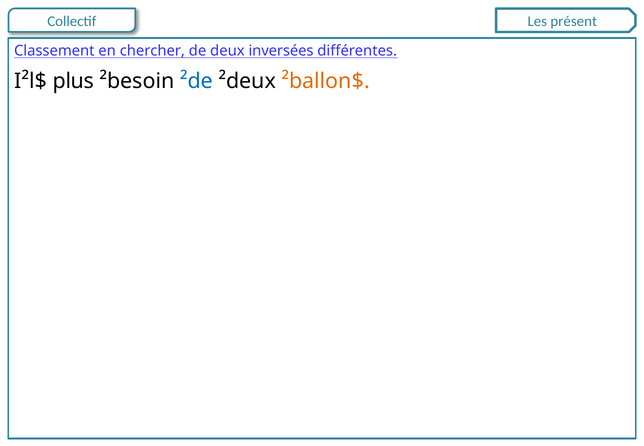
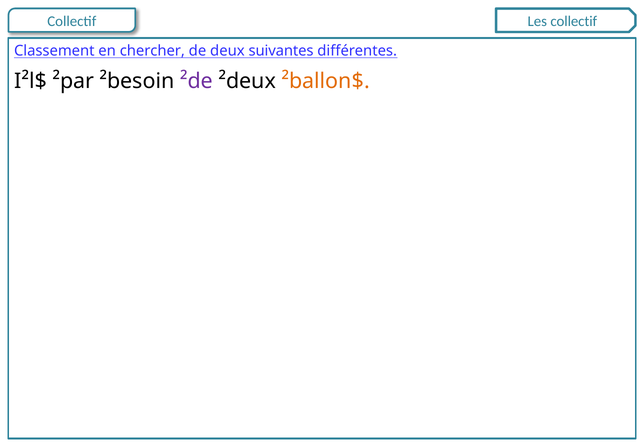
Les présent: présent -> collectif (574, 21)
inversées: inversées -> suivantes (281, 51)
plus: plus -> ²par (73, 81)
²de colour: blue -> purple (197, 81)
